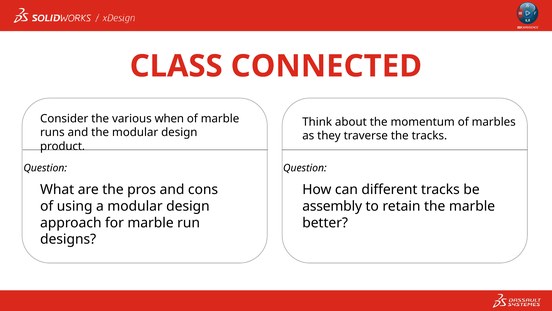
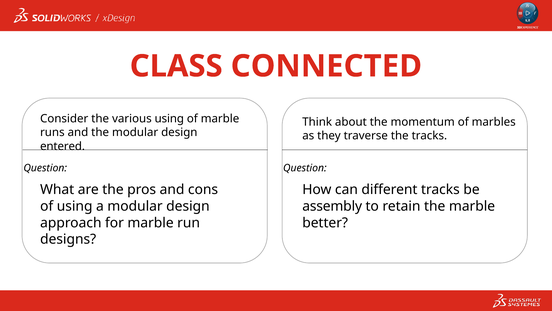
various when: when -> using (169, 118)
product: product -> entered (63, 146)
